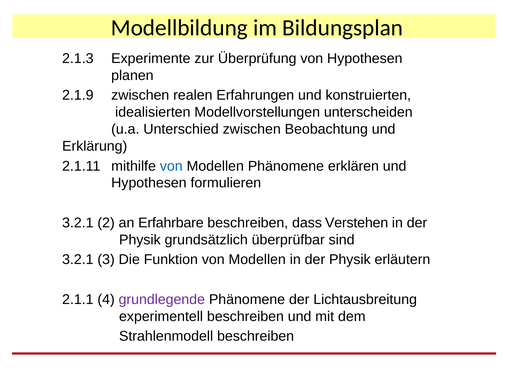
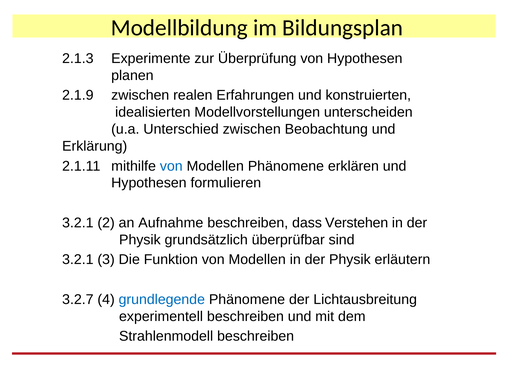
Erfahrbare: Erfahrbare -> Aufnahme (171, 223)
2.1.1: 2.1.1 -> 3.2.7 (78, 299)
grundlegende colour: purple -> blue (162, 299)
